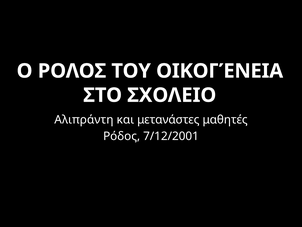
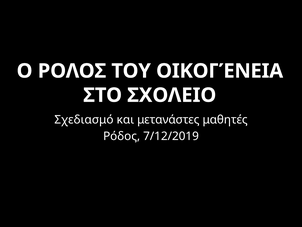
Αλιπράντη: Αλιπράντη -> Σχεδιασμό (84, 119)
7/12/2001: 7/12/2001 -> 7/12/2019 (171, 136)
